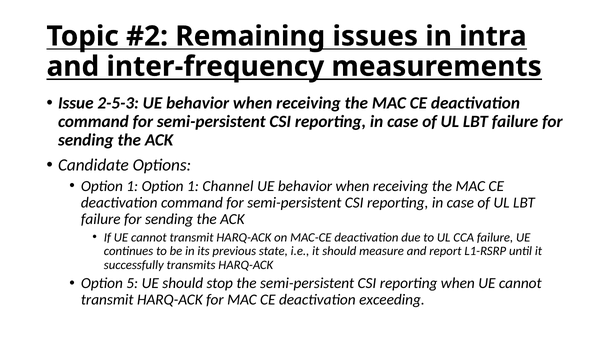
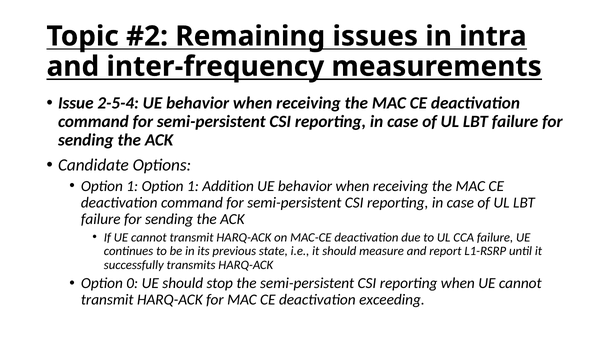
2-5-3: 2-5-3 -> 2-5-4 (118, 103)
Channel: Channel -> Addition (228, 186)
5: 5 -> 0 (132, 283)
